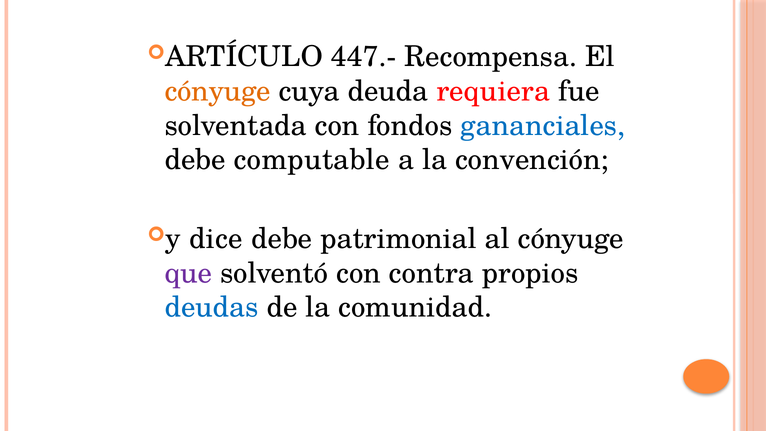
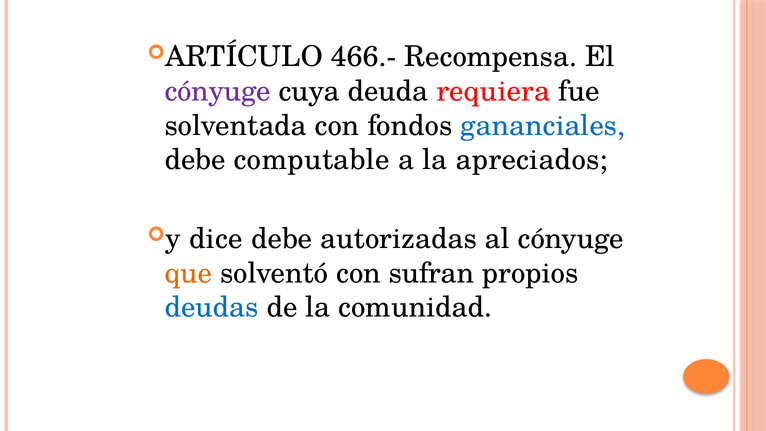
447.-: 447.- -> 466.- (364, 57)
cónyuge colour: orange -> purple (218, 91)
convención: convención -> apreciados (532, 160)
patrimonial: patrimonial -> autorizadas (399, 238)
que colour: purple -> orange (188, 273)
contra: contra -> sufran (432, 273)
